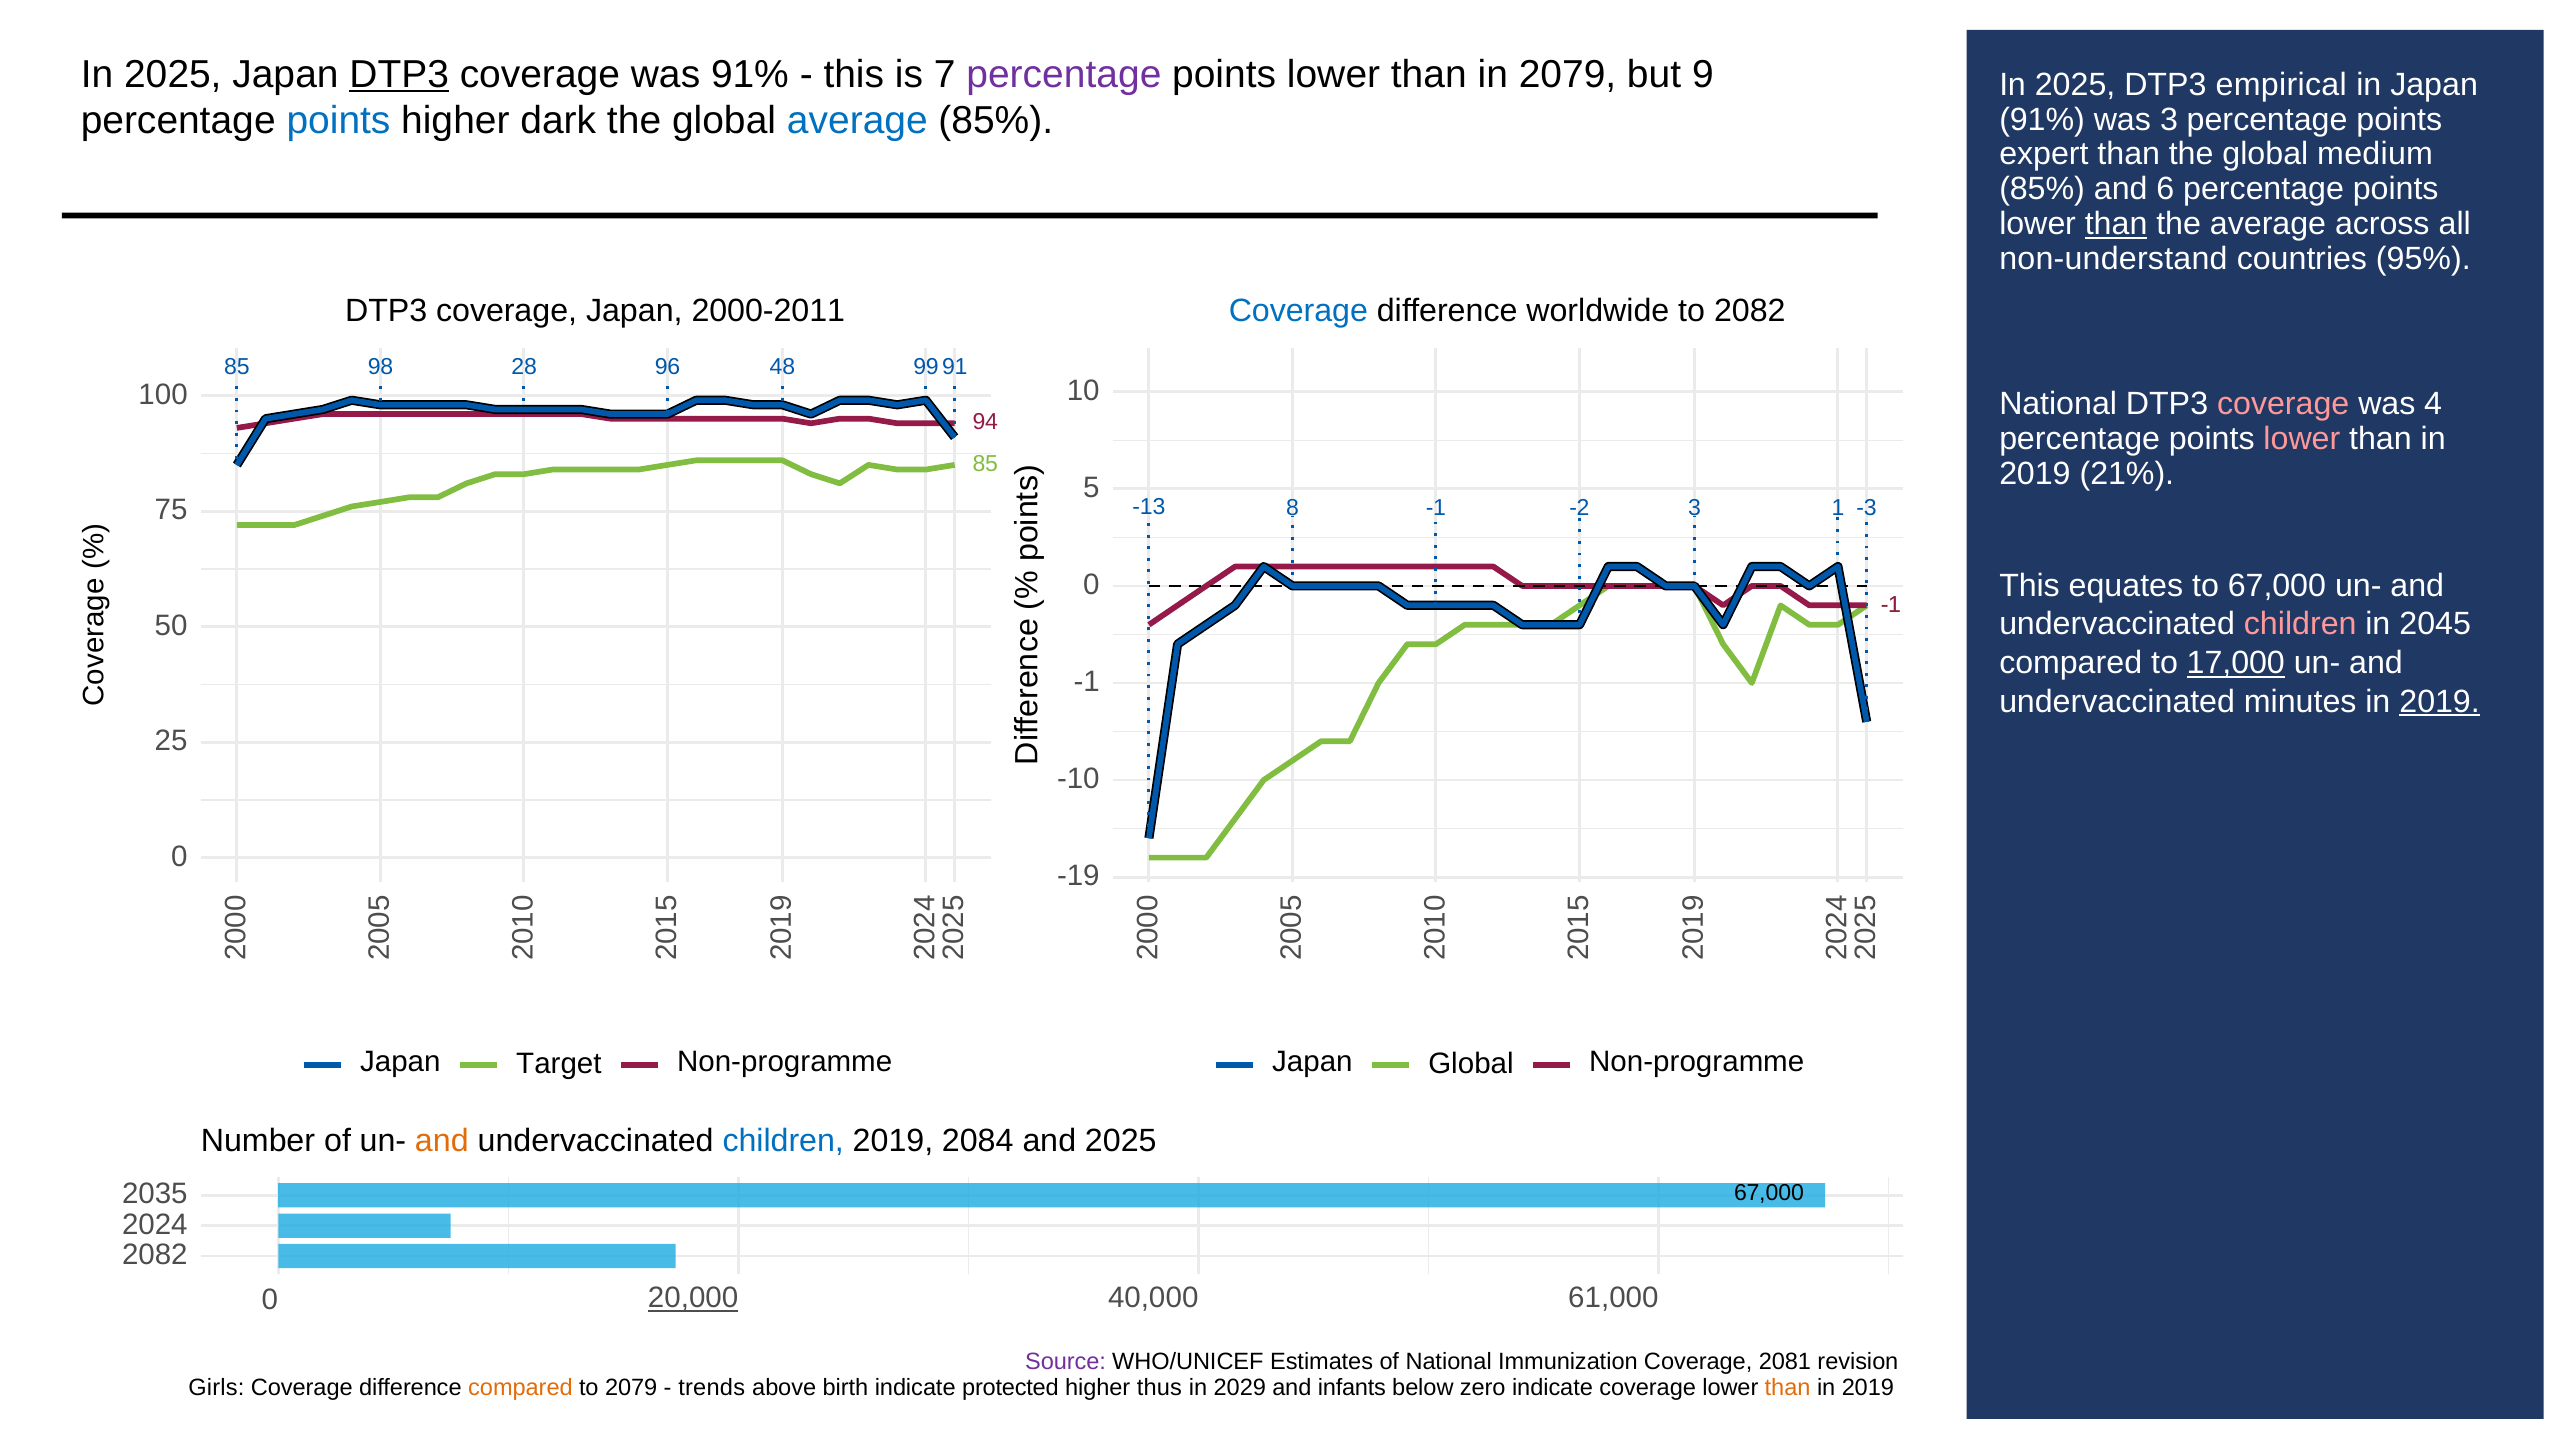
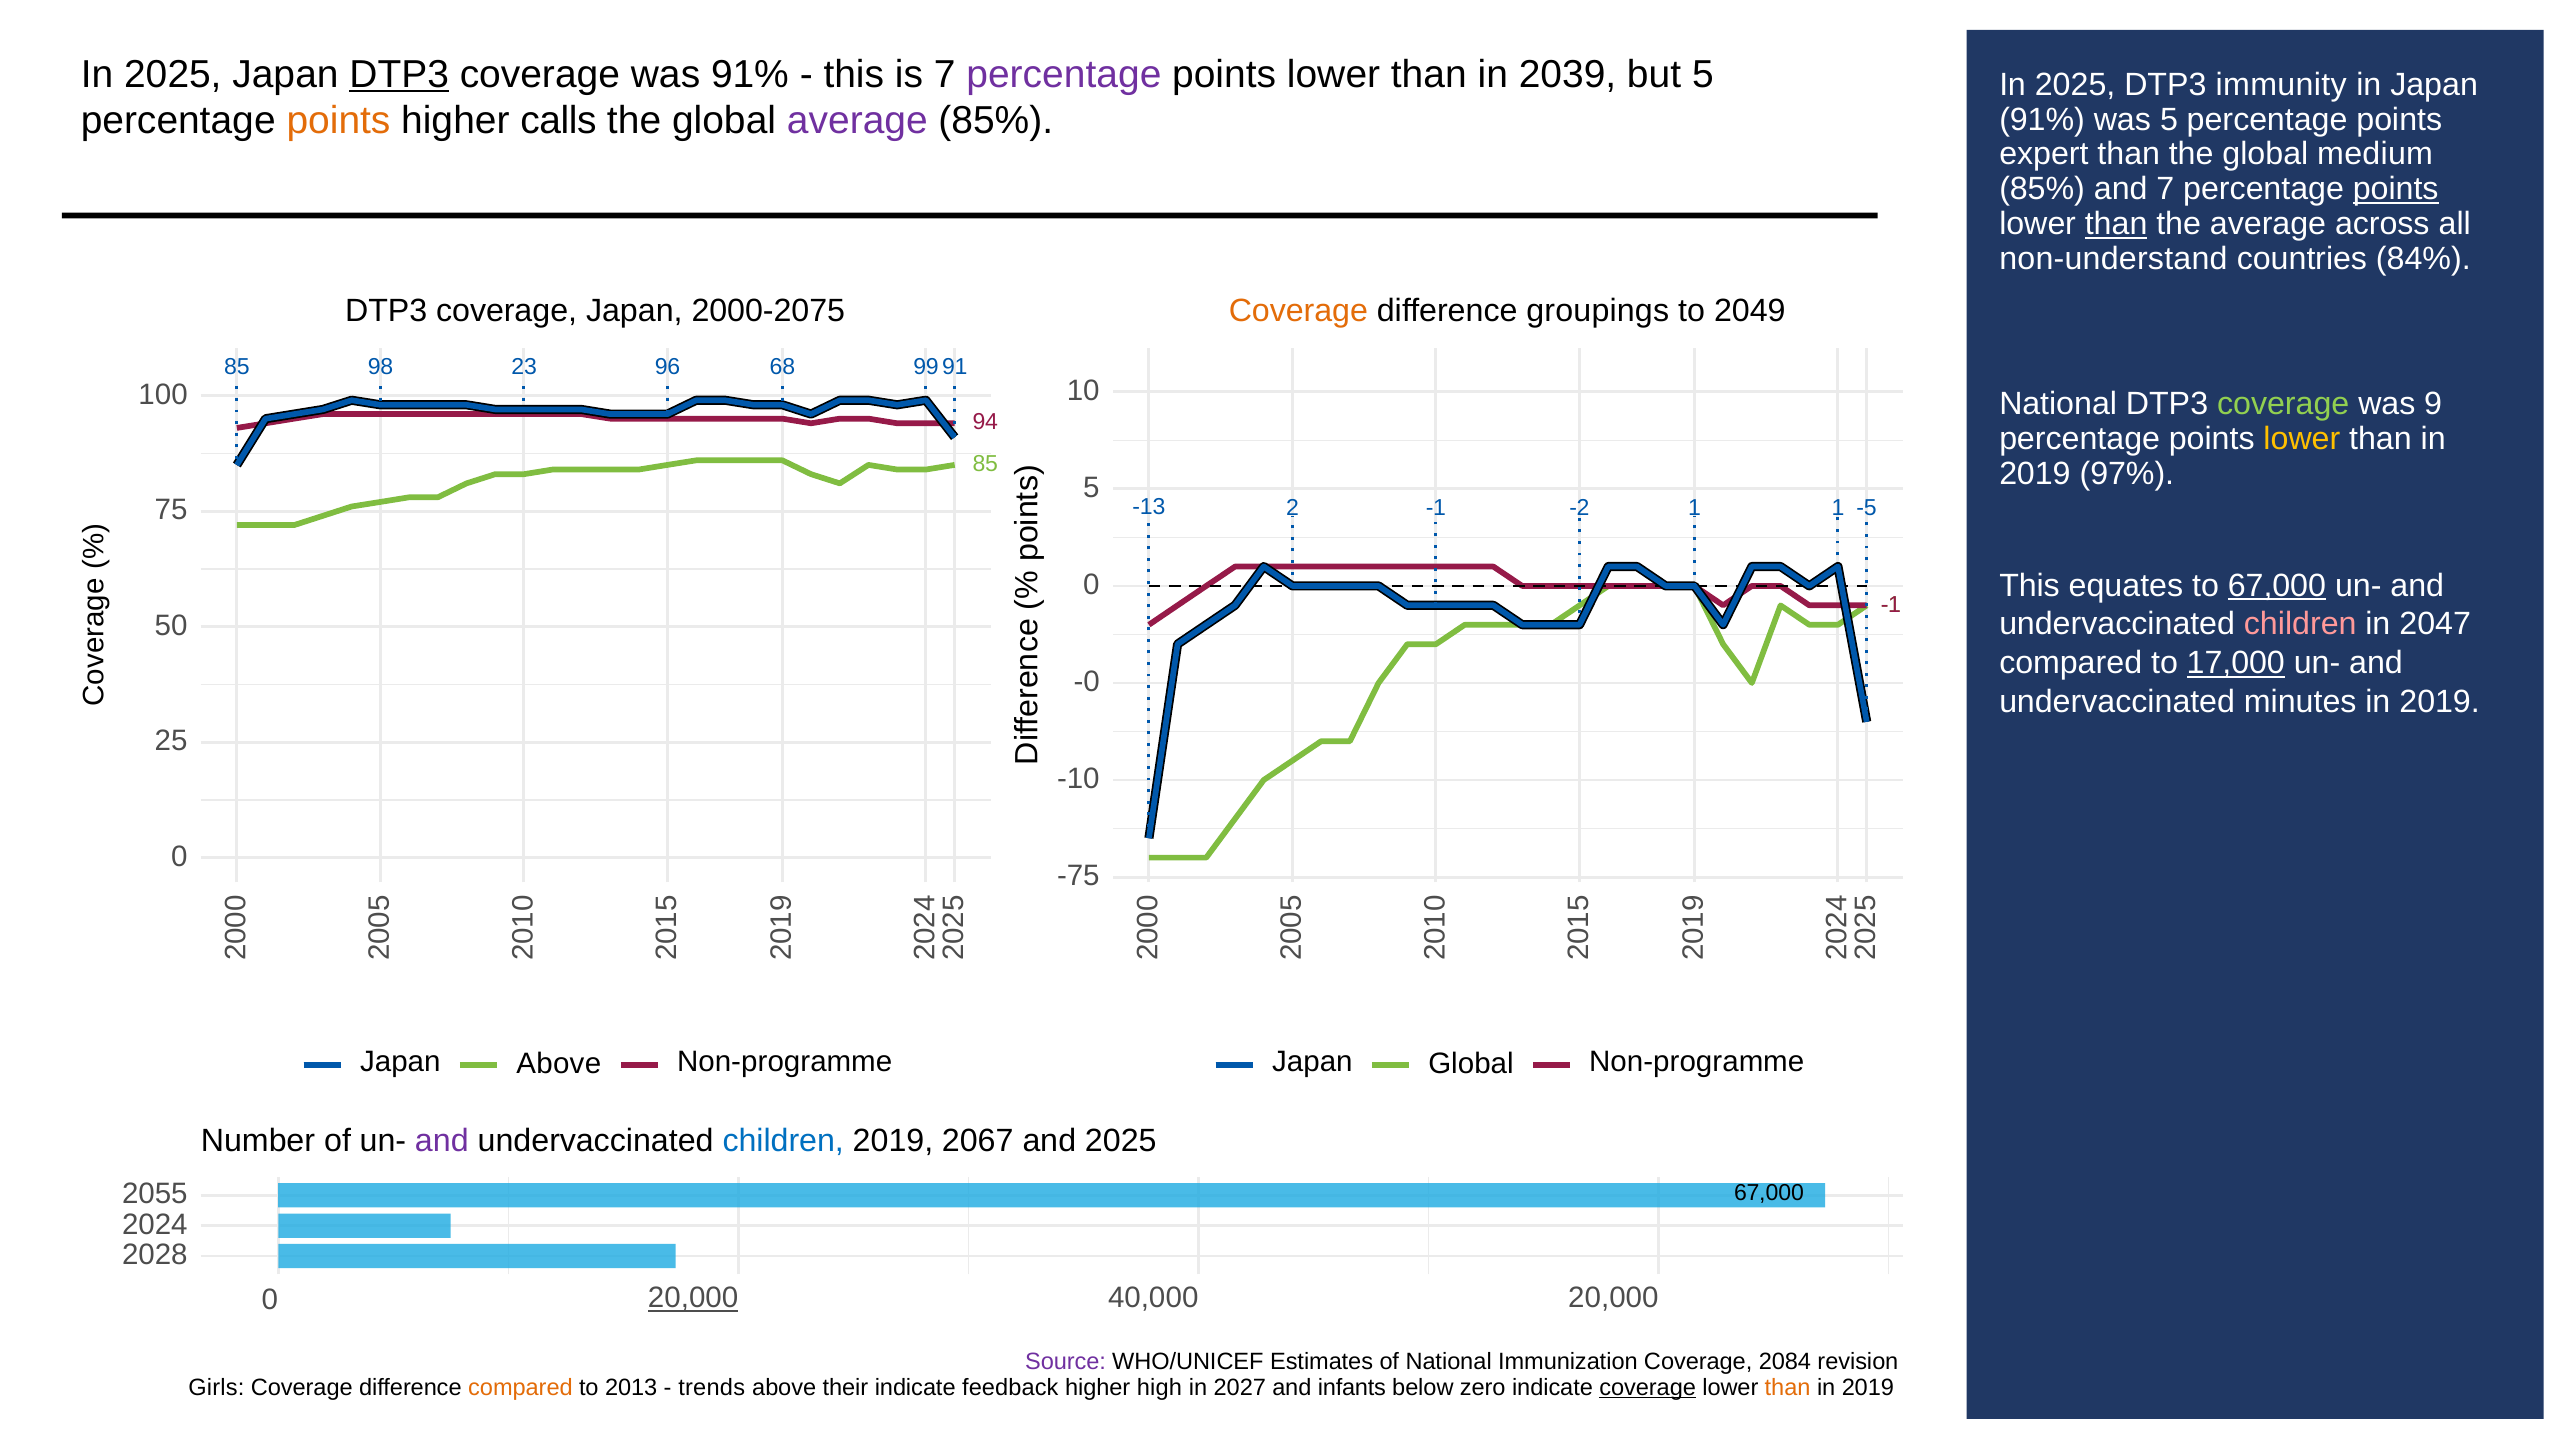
in 2079: 2079 -> 2039 (1567, 74)
but 9: 9 -> 5 (1703, 74)
empirical: empirical -> immunity (2281, 85)
points colour: blue -> orange (339, 121)
dark: dark -> calls (558, 121)
average colour: blue -> purple (857, 121)
was 3: 3 -> 5 (2169, 119)
and 6: 6 -> 7 (2165, 189)
points underline: none -> present (2396, 189)
95%: 95% -> 84% (2423, 258)
2000-2011: 2000-2011 -> 2000-2075 (768, 311)
Coverage colour: blue -> orange (1298, 311)
worldwide: worldwide -> groupings (1598, 311)
to 2082: 2082 -> 2049 (1750, 311)
28: 28 -> 23 (524, 367)
48: 48 -> 68 (782, 367)
coverage colour: pink -> light green (2283, 404)
was 4: 4 -> 9 (2433, 404)
lower colour: pink -> yellow (2302, 439)
21%: 21% -> 97% (2127, 474)
-13 8: 8 -> 2 (1292, 507)
-2 3: 3 -> 1 (1694, 507)
-3: -3 -> -5 (1867, 508)
67,000 underline: none -> present (2277, 585)
2045: 2045 -> 2047 (2435, 624)
-1: -1 -> -0 (1087, 682)
2019 underline: present -> none (2440, 701)
-19: -19 -> -75 (1078, 876)
Japan Target: Target -> Above (559, 1064)
and colour: orange -> purple (442, 1141)
2084: 2084 -> 2067 (978, 1141)
2035: 2035 -> 2055 (155, 1194)
2082: 2082 -> 2028 (155, 1255)
40,000 61,000: 61,000 -> 20,000 (1613, 1298)
2081: 2081 -> 2084 (1785, 1362)
to 2079: 2079 -> 2013 (631, 1387)
birth: birth -> their (845, 1387)
protected: protected -> feedback (1010, 1387)
thus: thus -> high (1159, 1387)
2029: 2029 -> 2027 (1240, 1387)
coverage underline: none -> present (1648, 1387)
